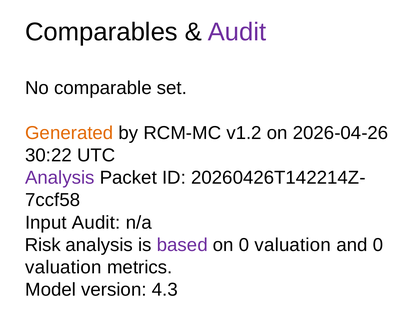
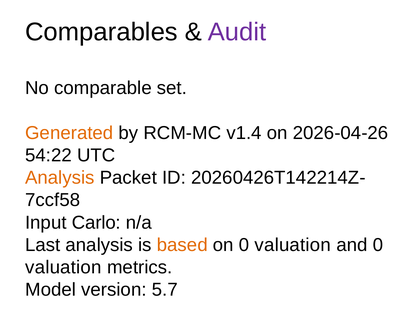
v1.2: v1.2 -> v1.4 (244, 133)
30:22: 30:22 -> 54:22 (48, 155)
Analysis colour: purple -> orange (60, 178)
Input Audit: Audit -> Carlo (96, 223)
Risk: Risk -> Last (43, 245)
based colour: purple -> orange (182, 245)
4.3: 4.3 -> 5.7 (165, 290)
